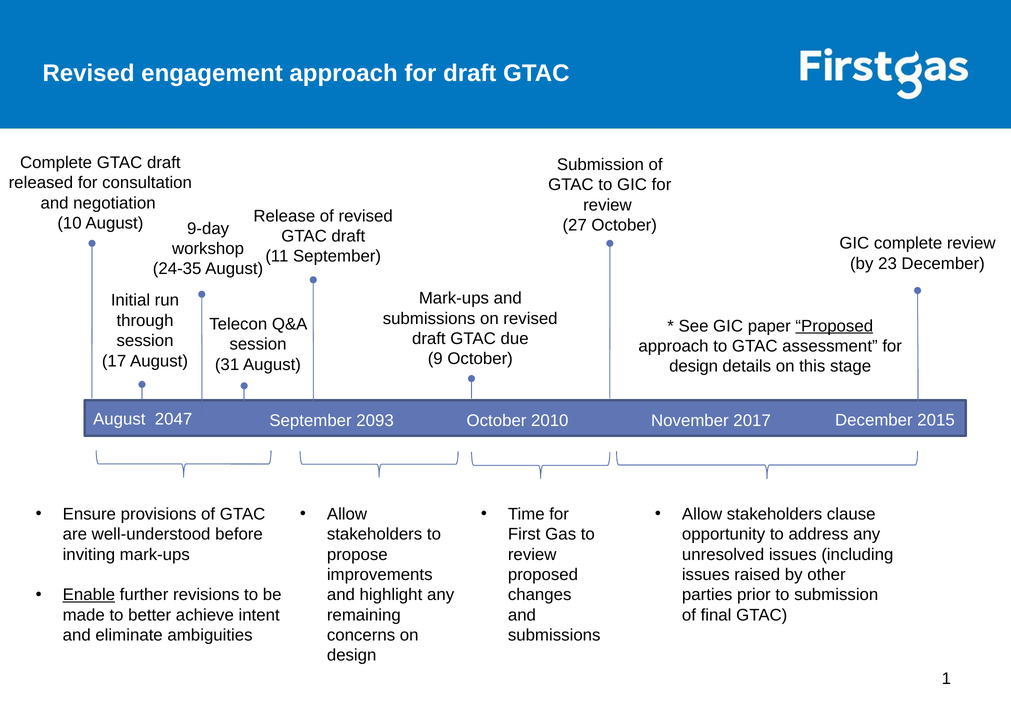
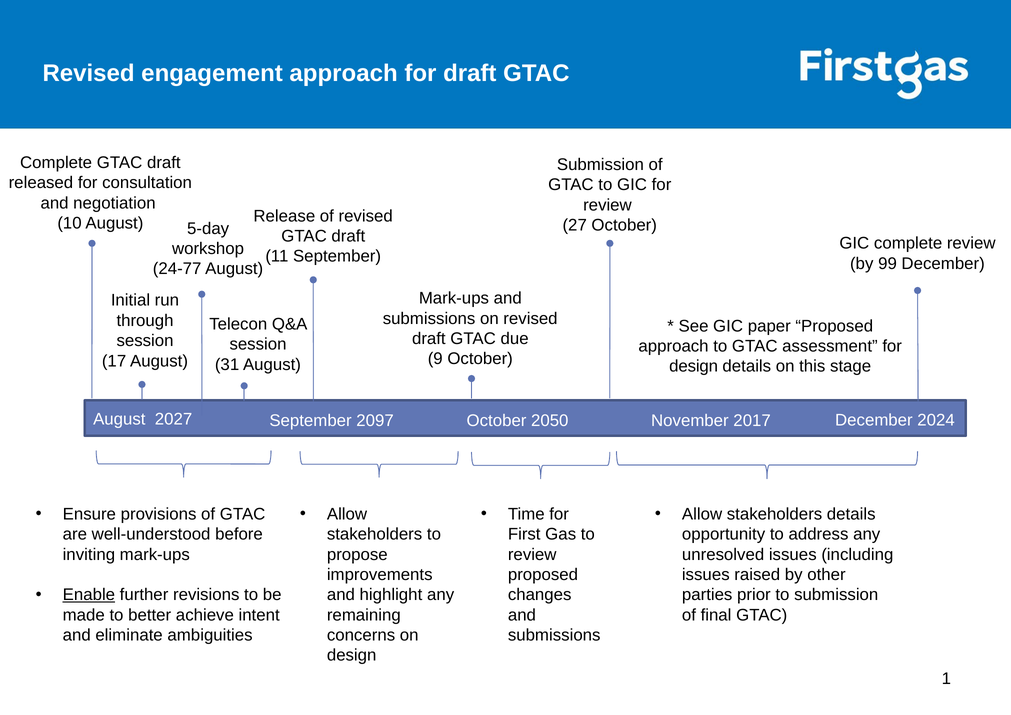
9-day: 9-day -> 5-day (208, 229)
23: 23 -> 99 (888, 263)
24-35: 24-35 -> 24-77 (177, 269)
Proposed underline: present -> none (834, 326)
2047: 2047 -> 2027 (174, 419)
2015: 2015 -> 2024 (936, 420)
2093: 2093 -> 2097 (375, 421)
2010: 2010 -> 2050 (550, 421)
stakeholders clause: clause -> details (851, 514)
